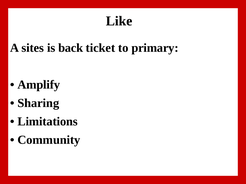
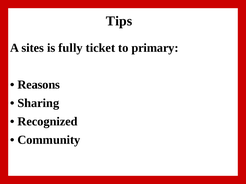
Like: Like -> Tips (119, 21)
back: back -> fully (71, 48)
Amplify: Amplify -> Reasons (39, 85)
Limitations: Limitations -> Recognized (48, 122)
